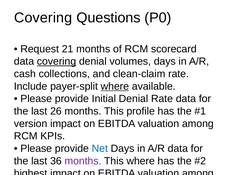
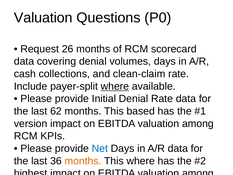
Covering: Covering -> Valuation (43, 18)
21: 21 -> 26 (68, 49)
covering underline: present -> none (57, 61)
26: 26 -> 62 (56, 111)
profile: profile -> based (141, 111)
months colour: purple -> orange (83, 161)
